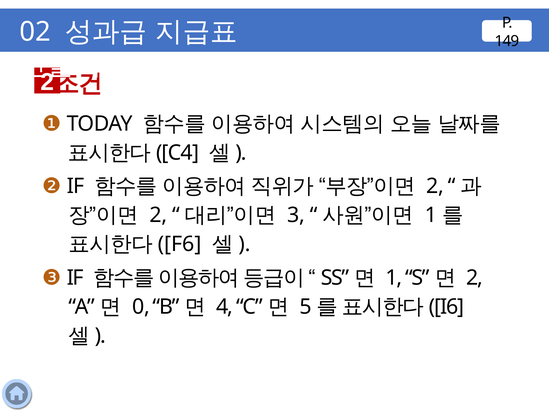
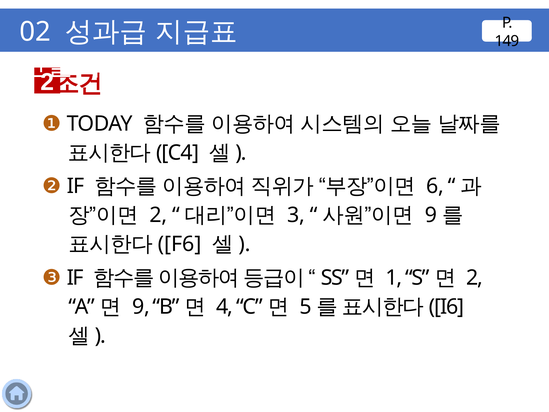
2: 2 -> 6 (435, 186)
1: 1 -> 9 (431, 215)
0: 0 -> 9 (141, 307)
